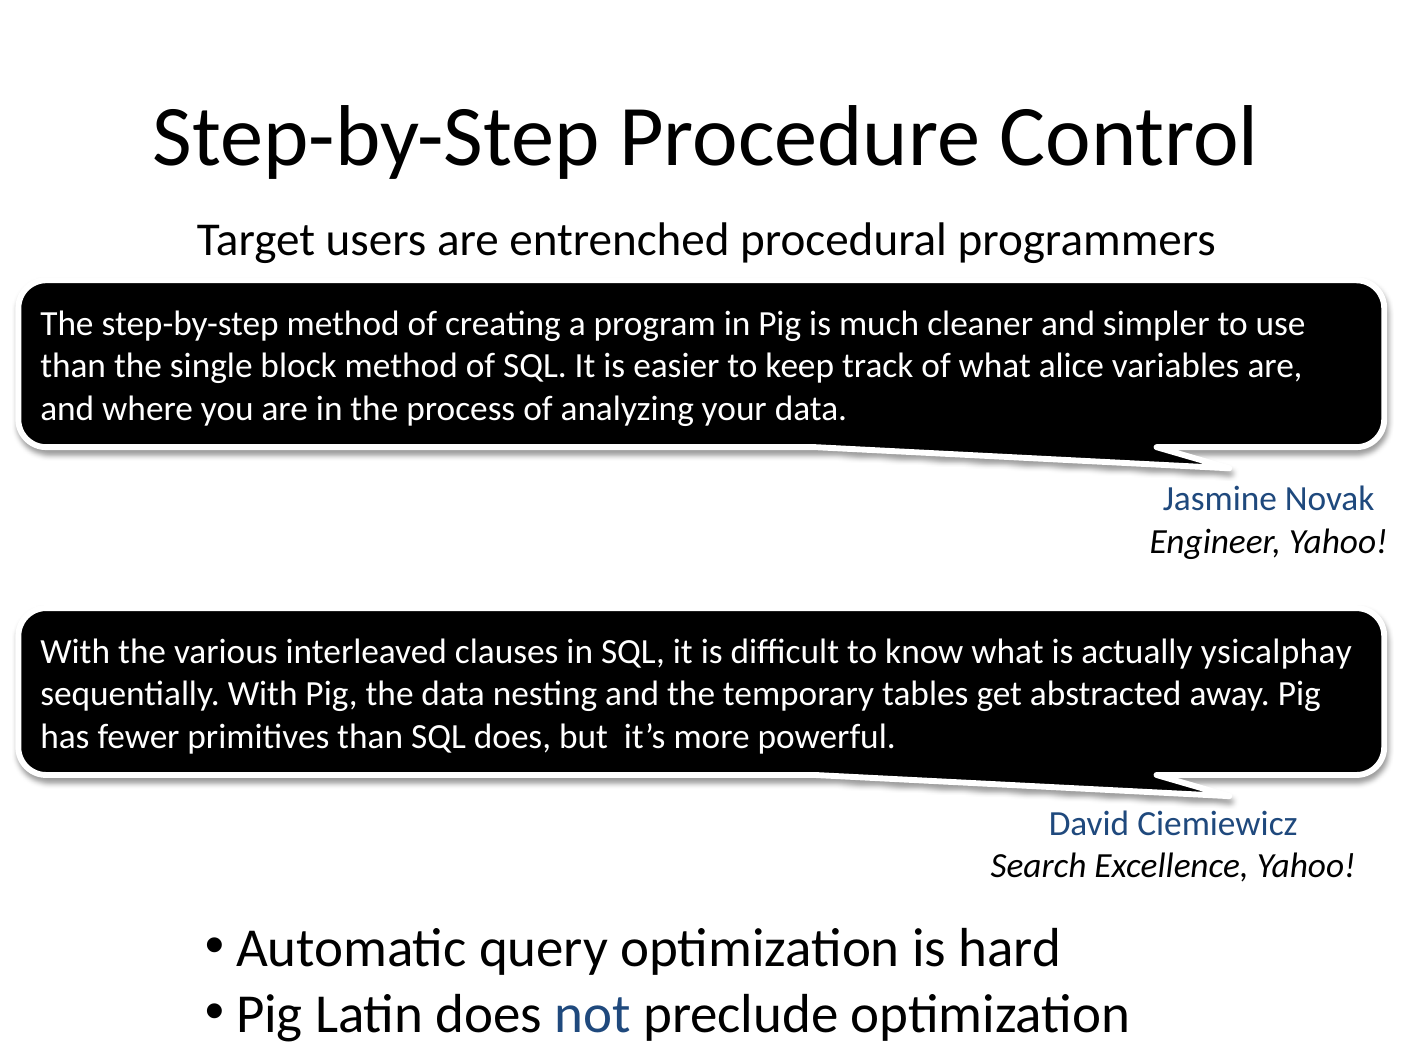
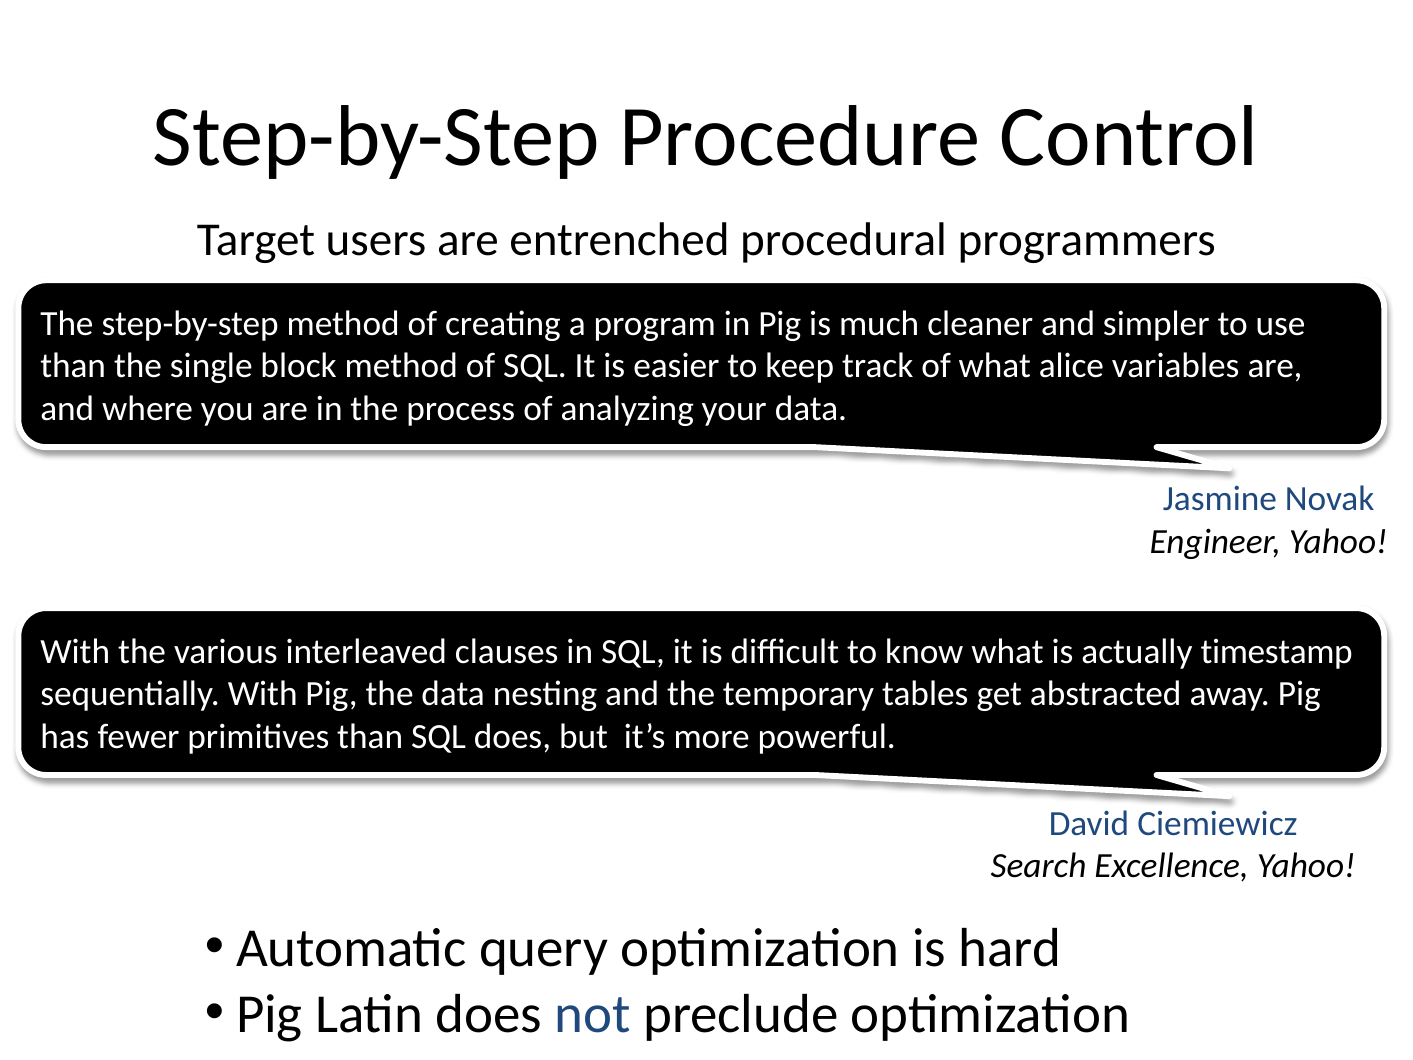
ysicalphay: ysicalphay -> timestamp (1277, 651)
